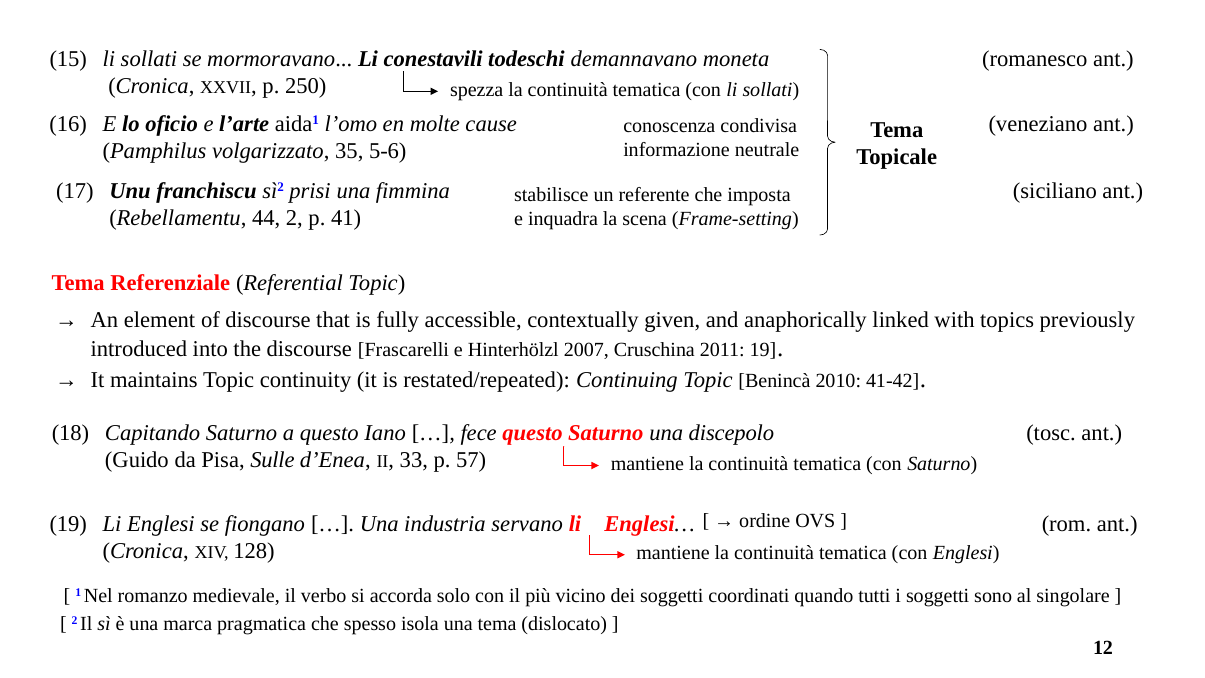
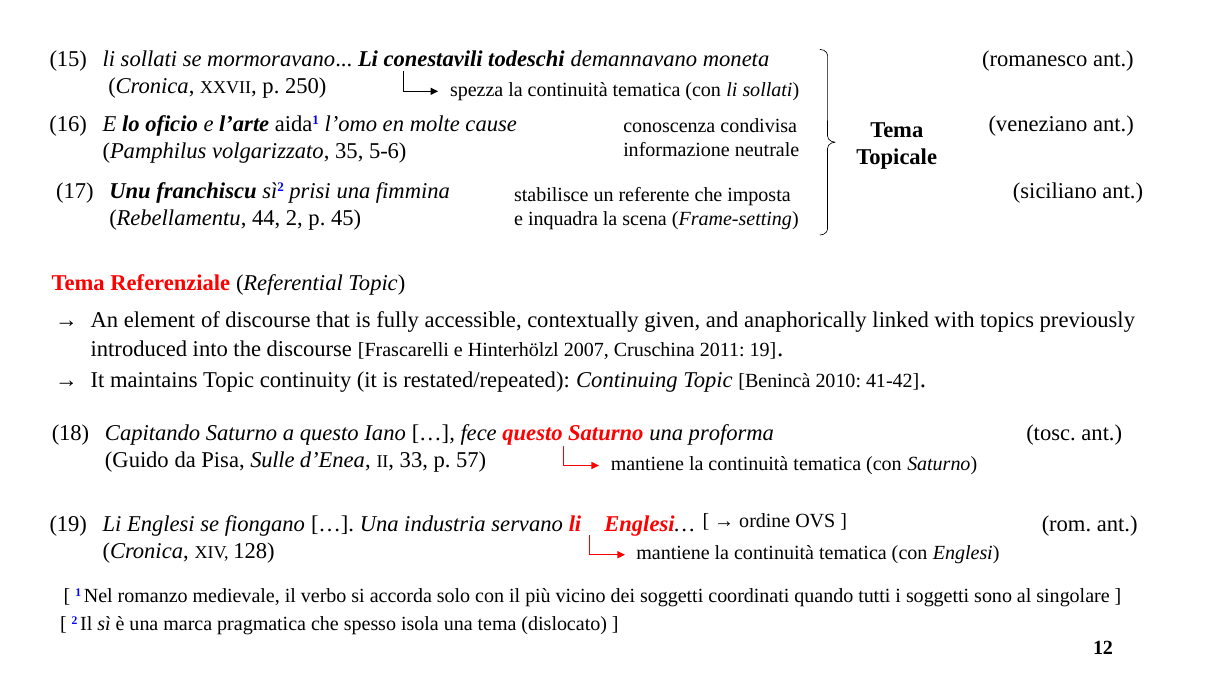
41: 41 -> 45 (346, 218)
discepolo: discepolo -> proforma (731, 433)
